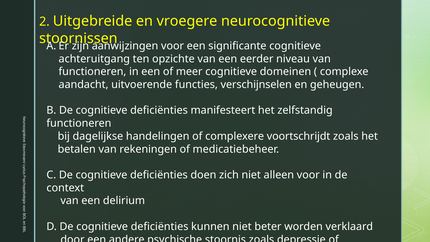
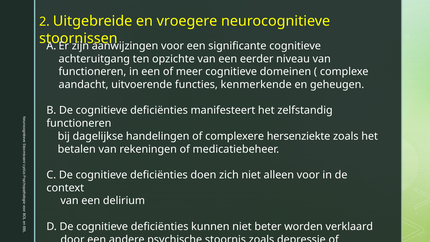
verschijnselen: verschijnselen -> kenmerkende (256, 85)
voortschrijdt: voortschrijdt -> hersenziekte (299, 136)
